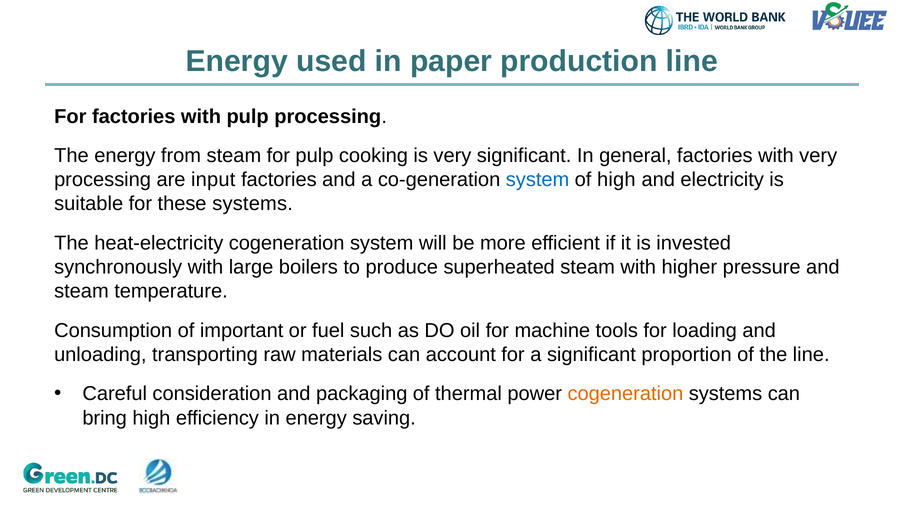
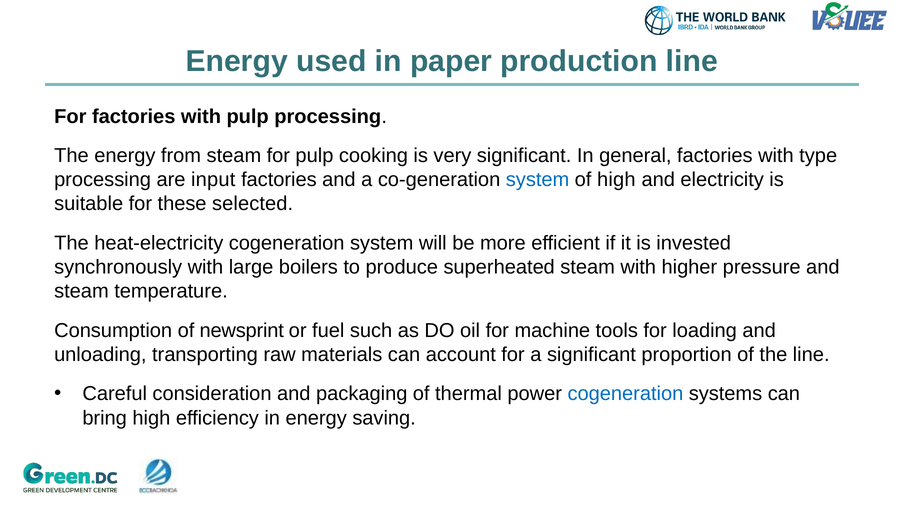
with very: very -> type (818, 155)
these systems: systems -> selected (253, 204)
important: important -> newsprint (242, 330)
cogeneration colour: orange -> blue (625, 393)
